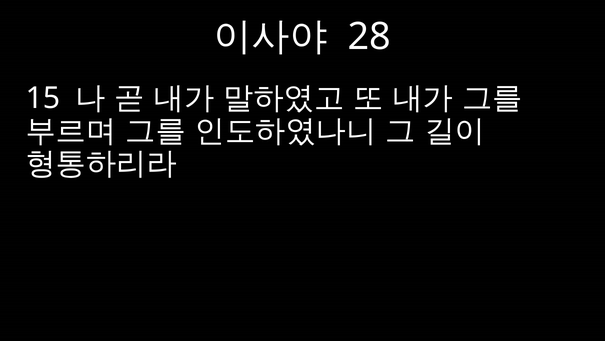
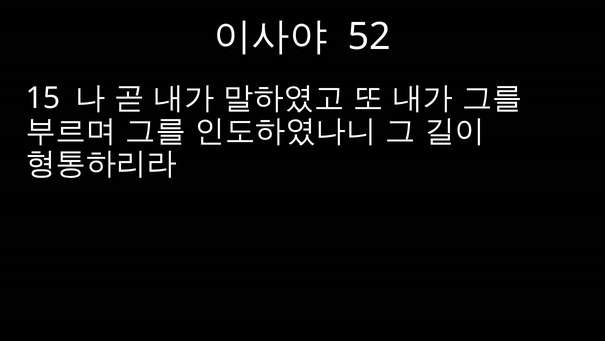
28: 28 -> 52 (369, 36)
